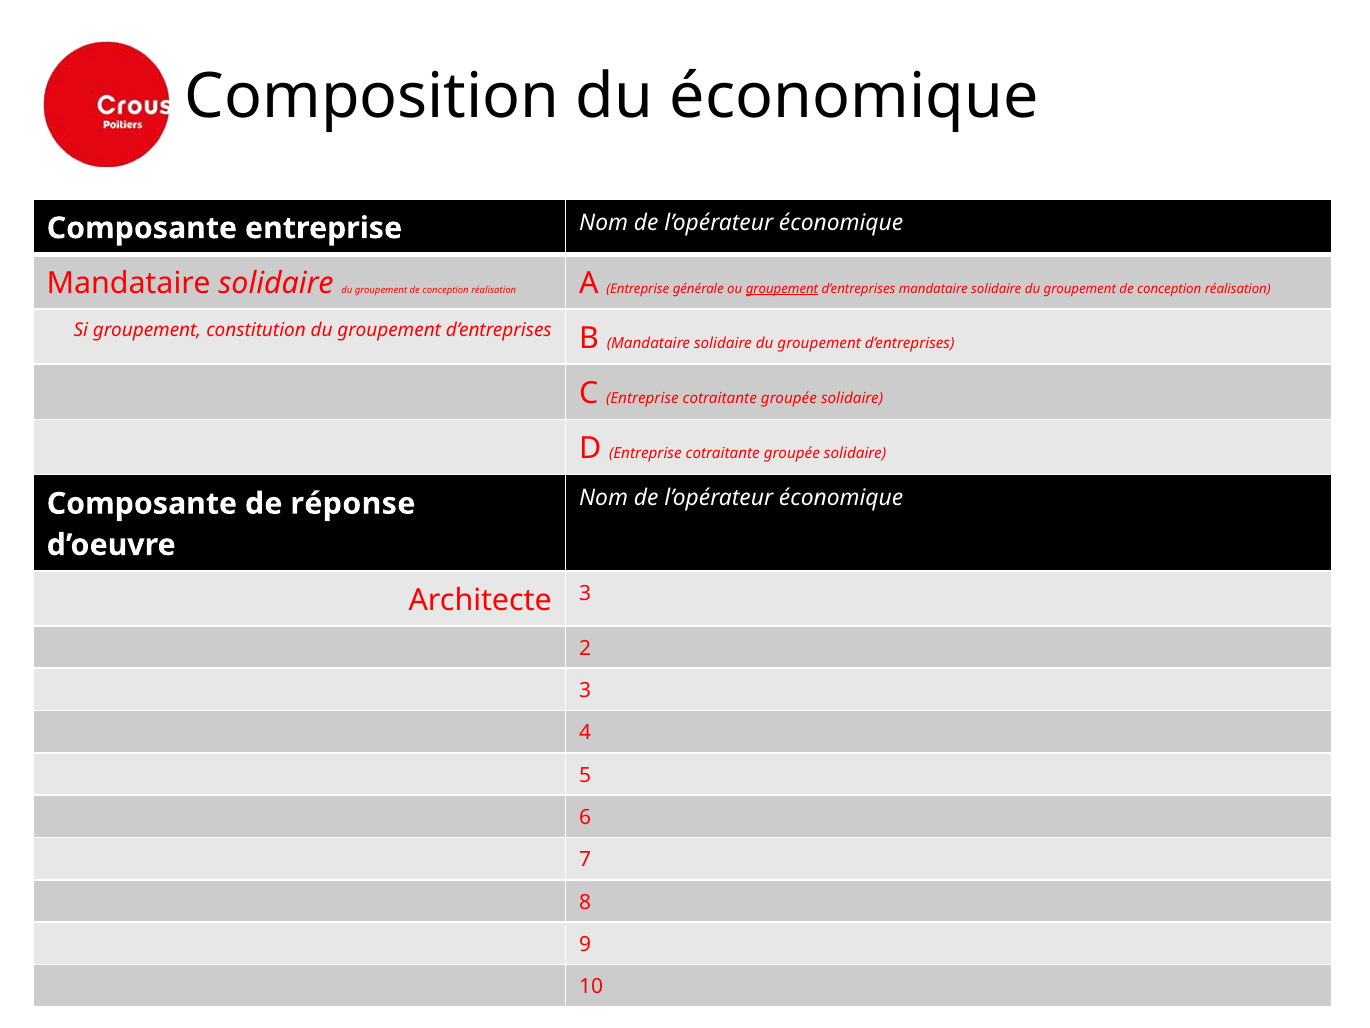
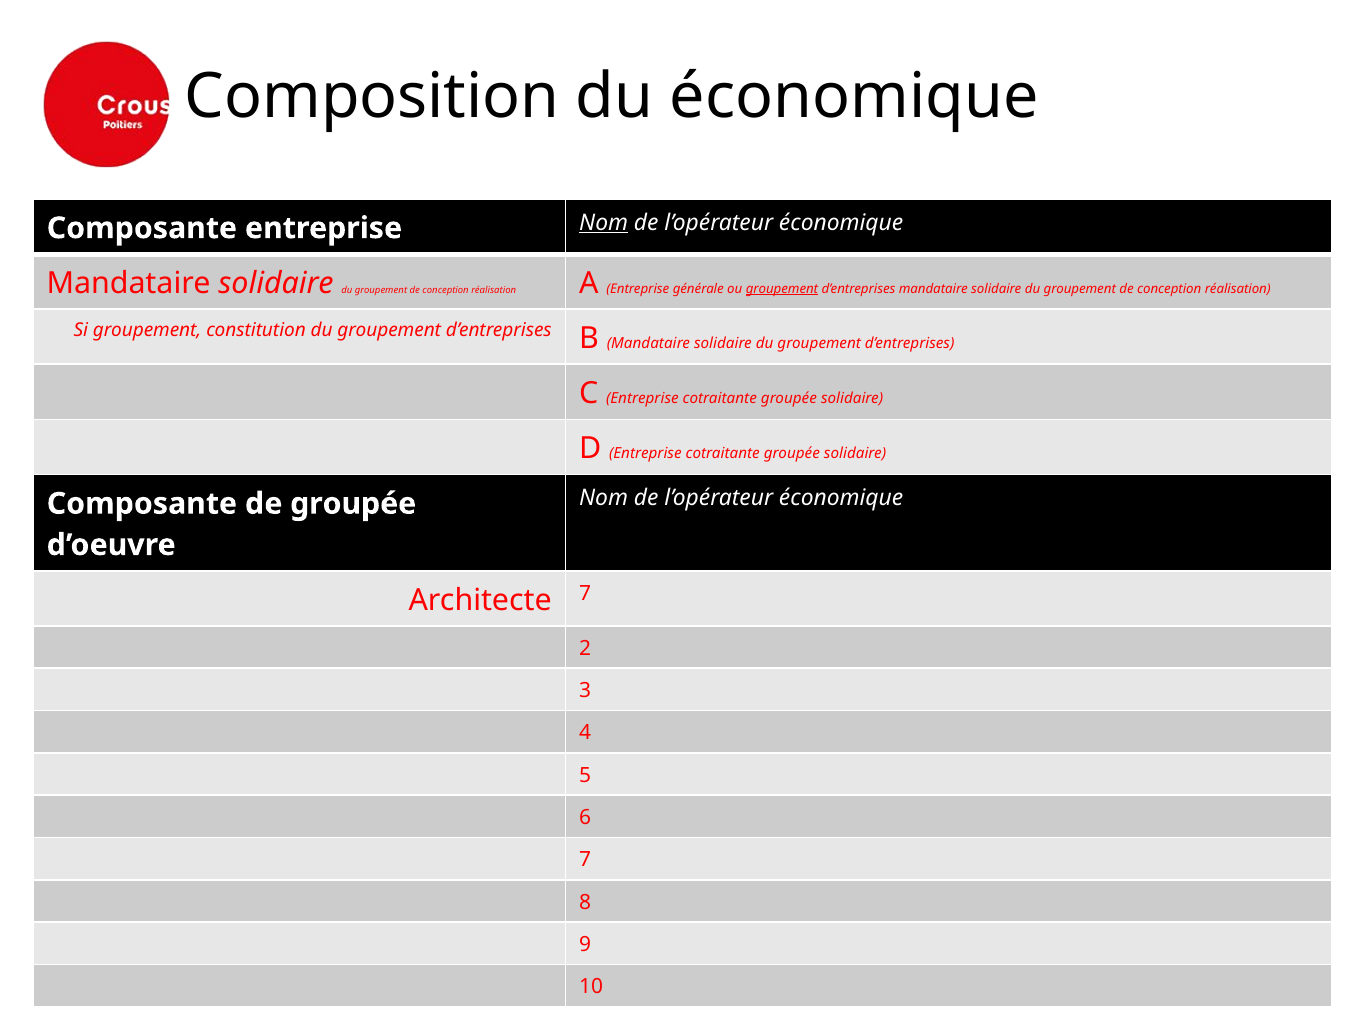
Nom underline: none -> present (604, 223)
de réponse: réponse -> groupée (353, 503)
Architecte 3: 3 -> 7 (585, 593)
